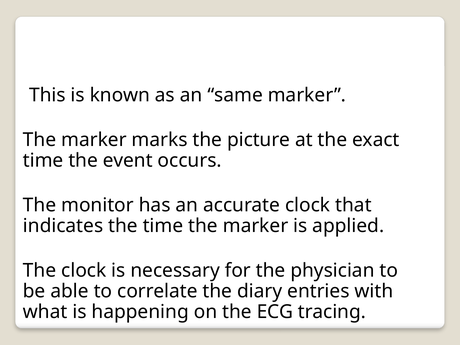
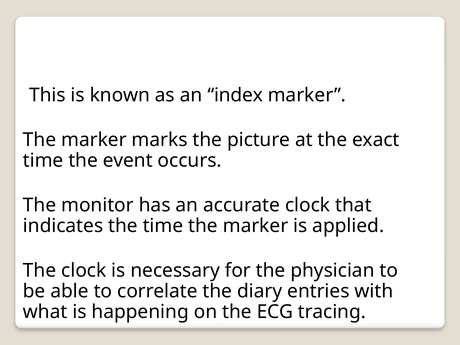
same: same -> index (235, 95)
